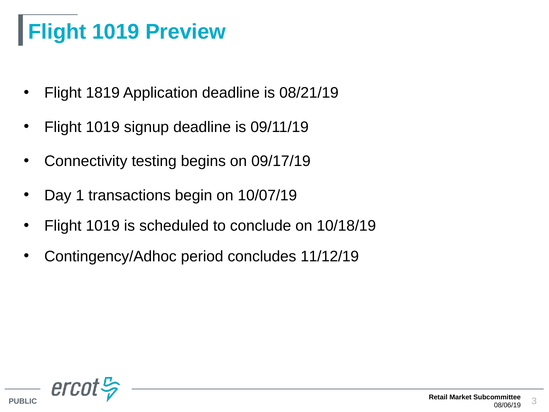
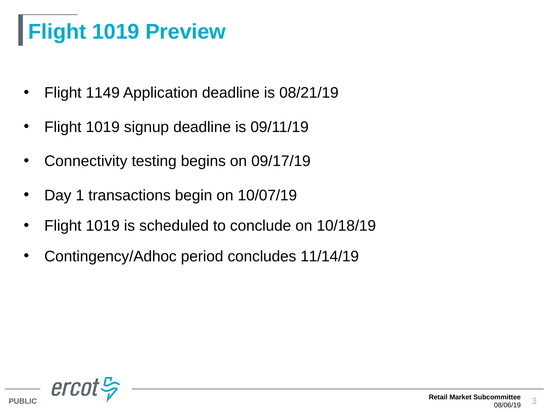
1819: 1819 -> 1149 (103, 93)
11/12/19: 11/12/19 -> 11/14/19 (330, 256)
